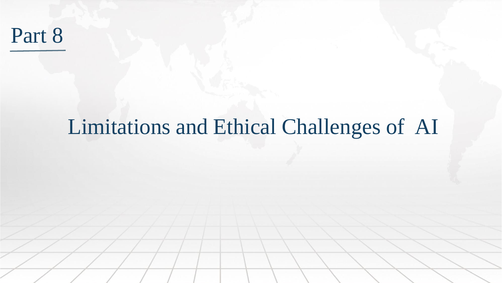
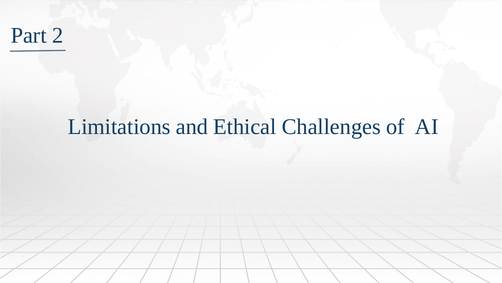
8: 8 -> 2 (58, 35)
